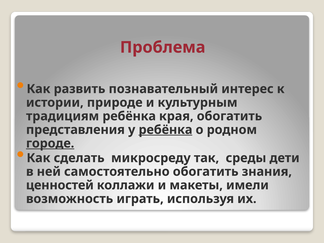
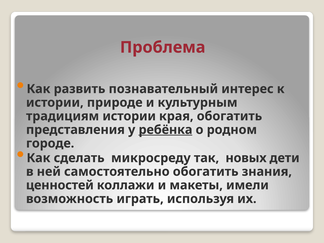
традициям ребёнка: ребёнка -> истории (129, 116)
городе underline: present -> none (50, 143)
среды: среды -> новых (246, 158)
